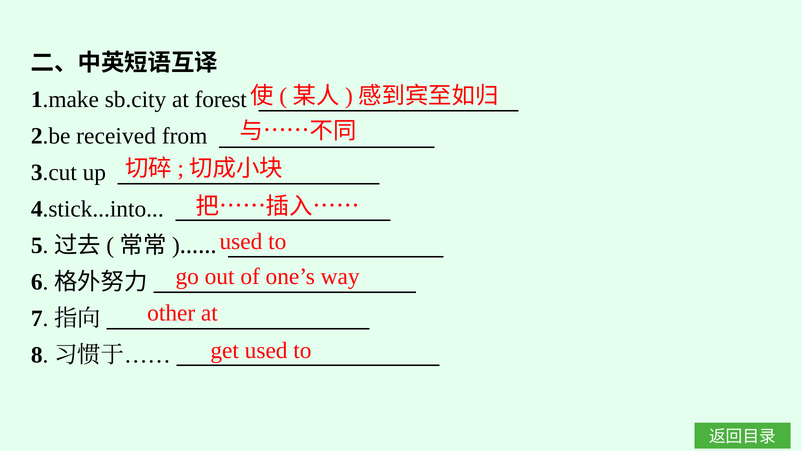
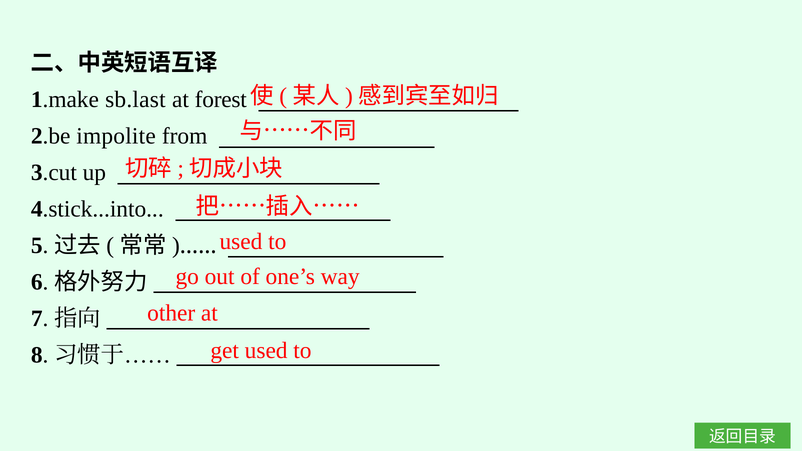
sb.city: sb.city -> sb.last (135, 100)
received: received -> impolite (116, 136)
